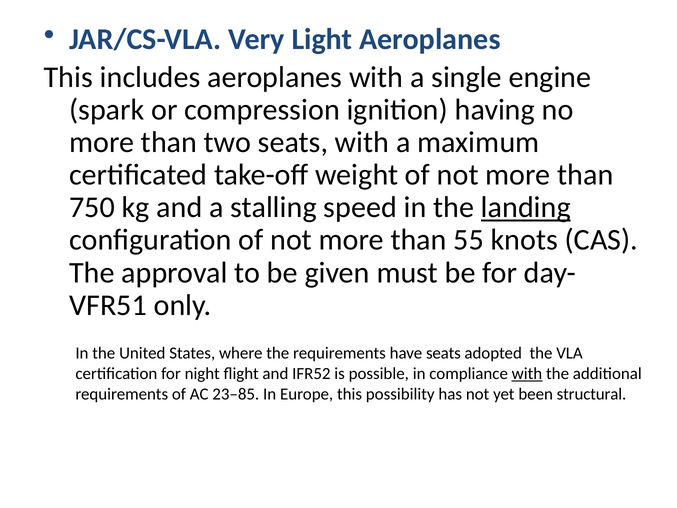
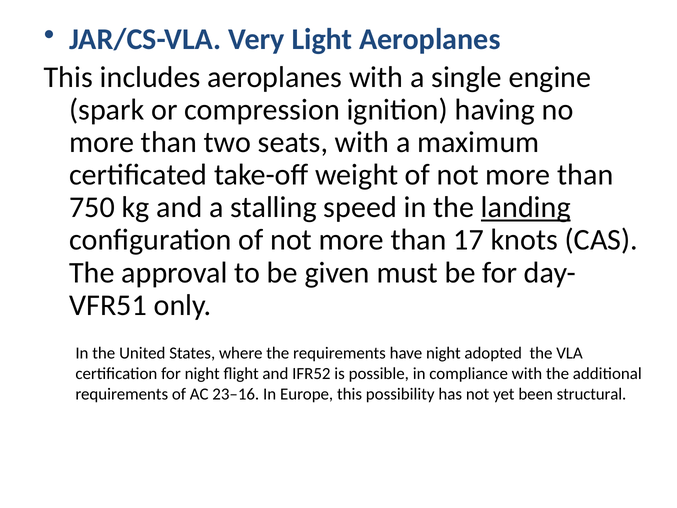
55: 55 -> 17 (469, 240)
have seats: seats -> night (443, 353)
with underline: present -> none (527, 373)
23–85: 23–85 -> 23–16 (236, 394)
